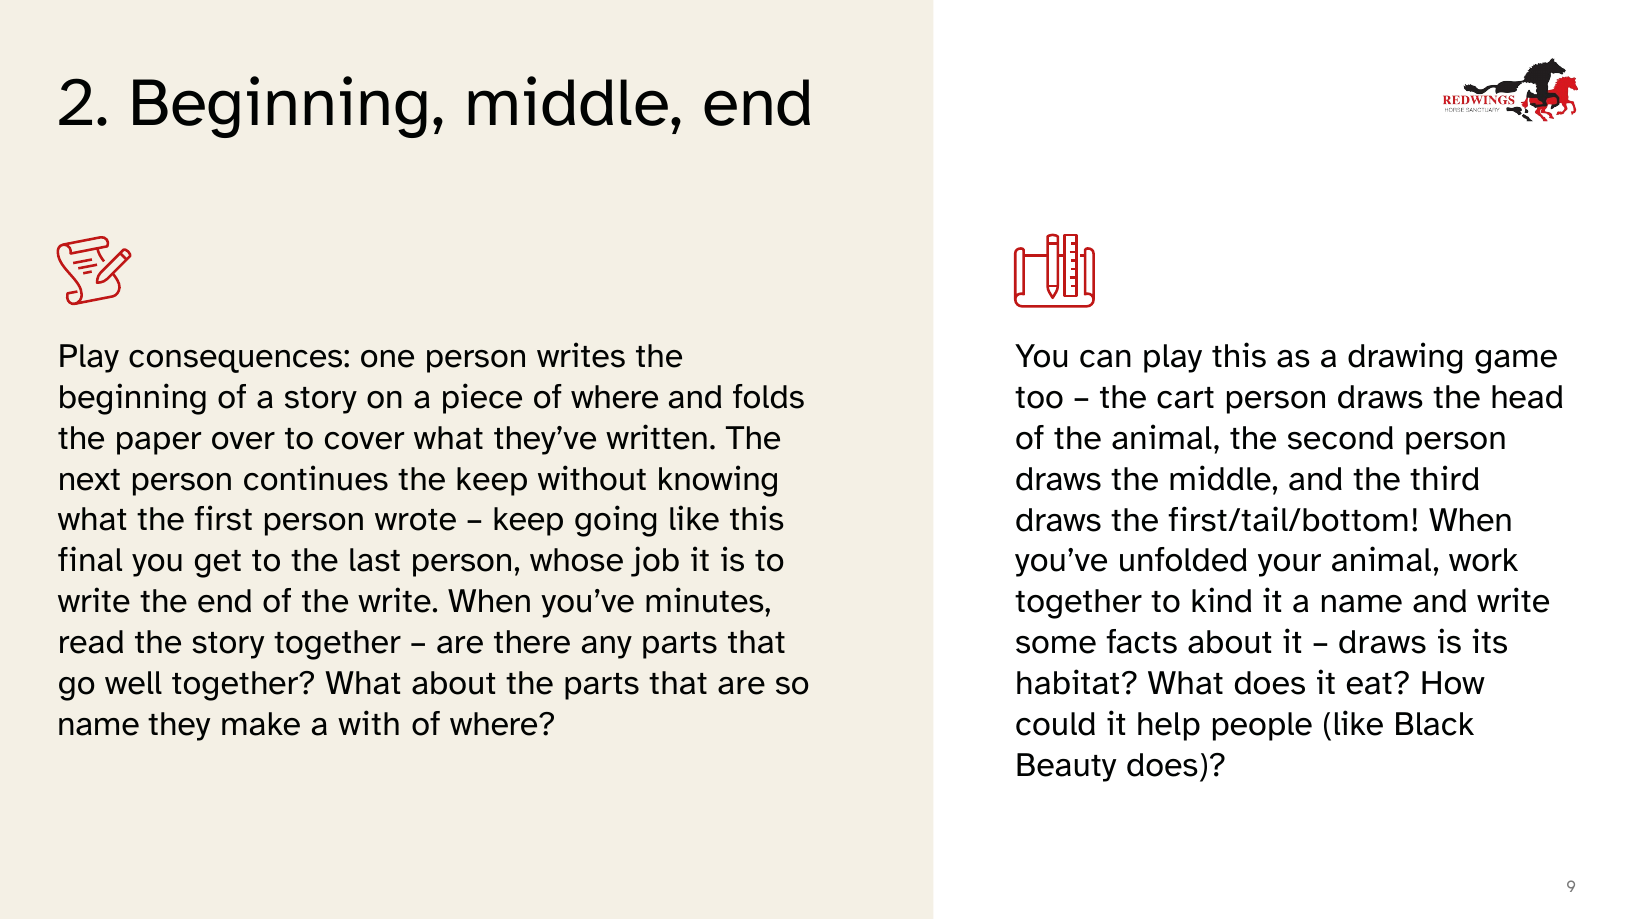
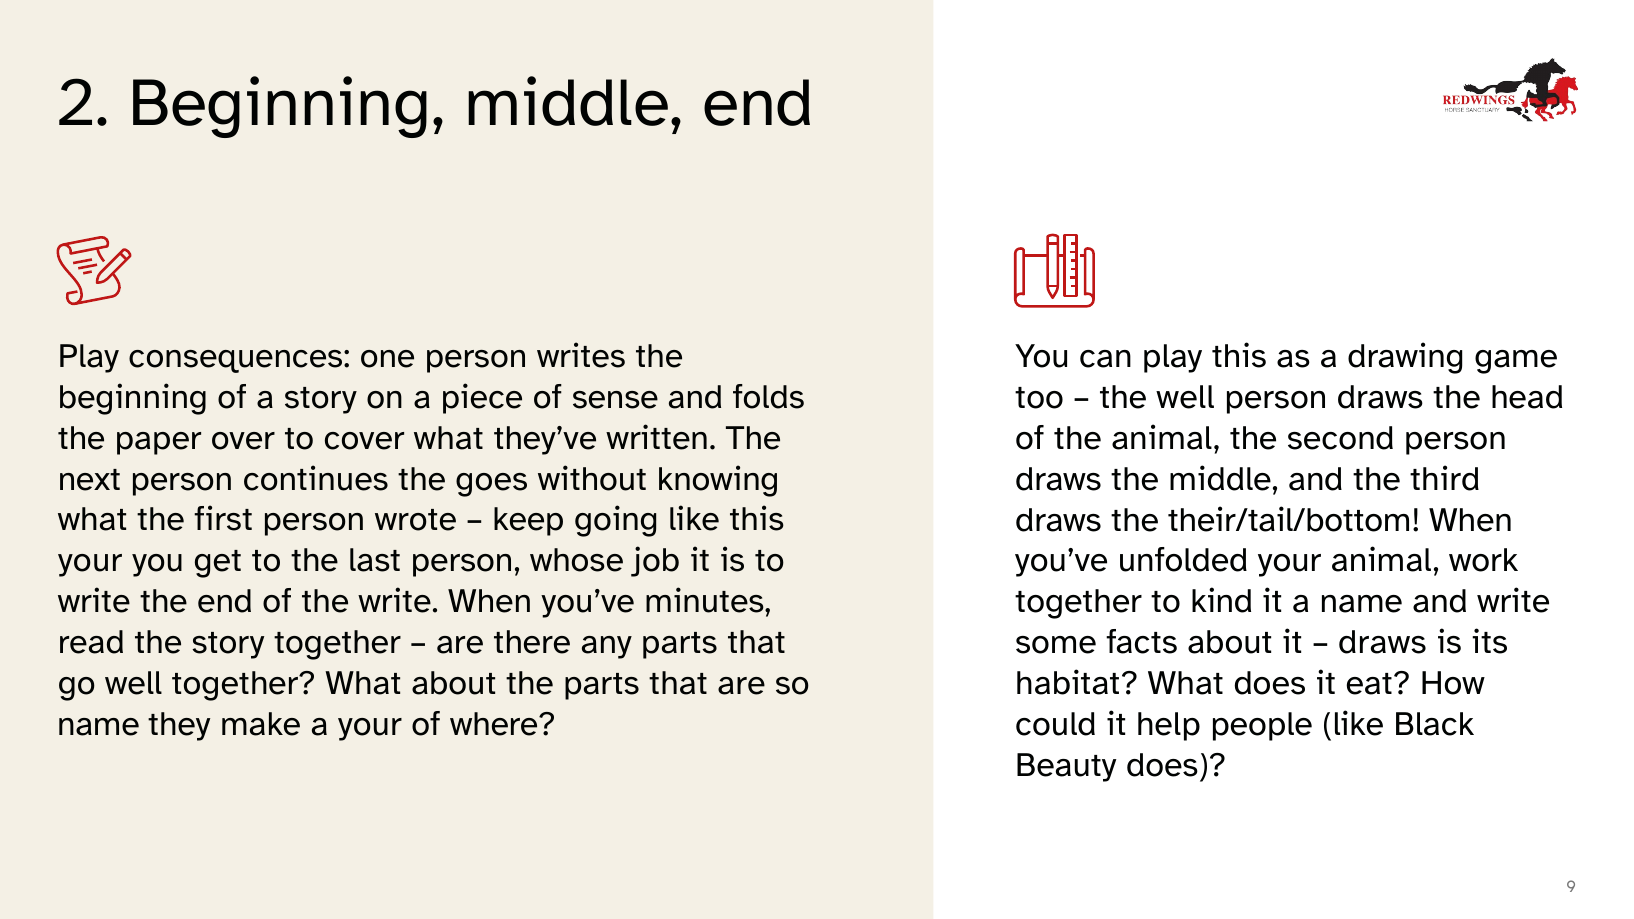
piece of where: where -> sense (615, 397)
the cart: cart -> well (1186, 397)
the keep: keep -> goes (492, 479)
first/tail/bottom: first/tail/bottom -> their/tail/bottom (1294, 520)
final: final -> your (90, 561)
a with: with -> your (370, 724)
